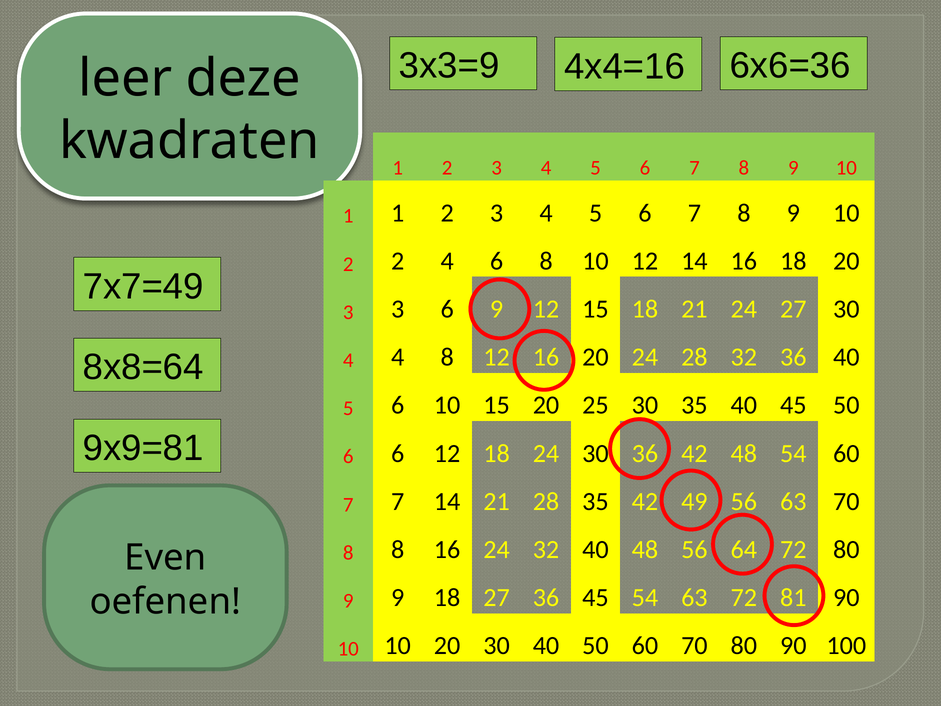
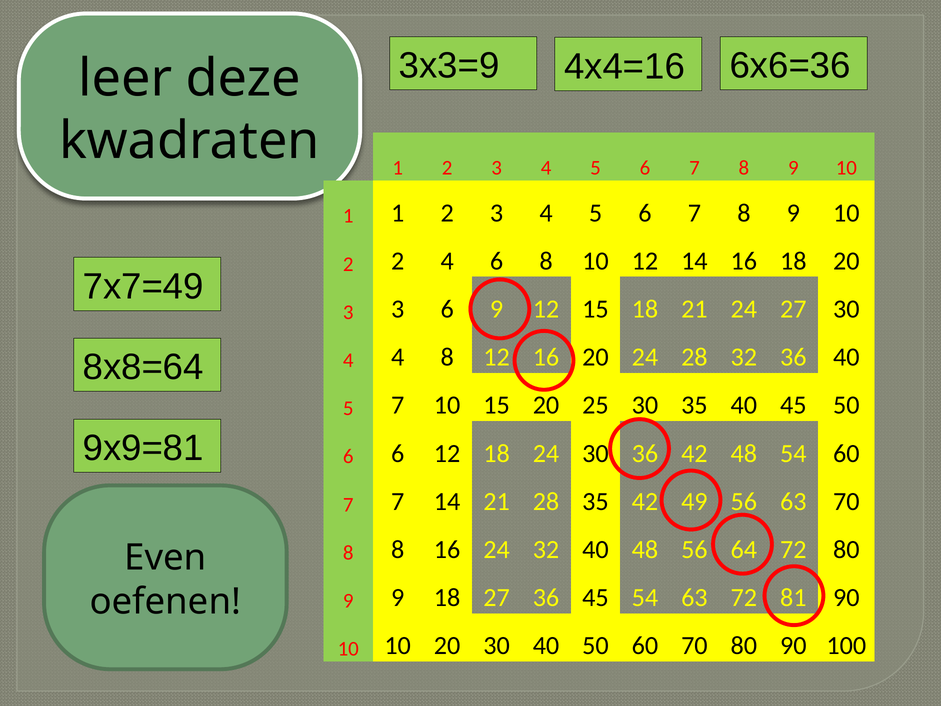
6: 6 -> 7 (398, 405)
